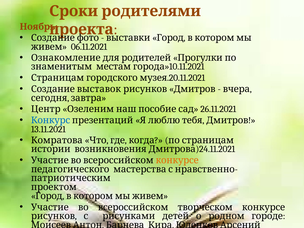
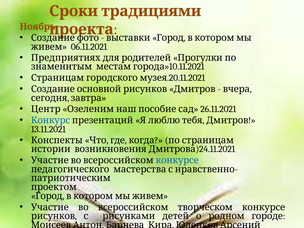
родителями: родителями -> традициями (151, 11)
Ознакомление: Ознакомление -> Предприятиях (66, 58)
выставок: выставок -> основной (99, 89)
Комратова: Комратова -> Конспекты (57, 140)
конкурсе colour: orange -> blue (177, 160)
